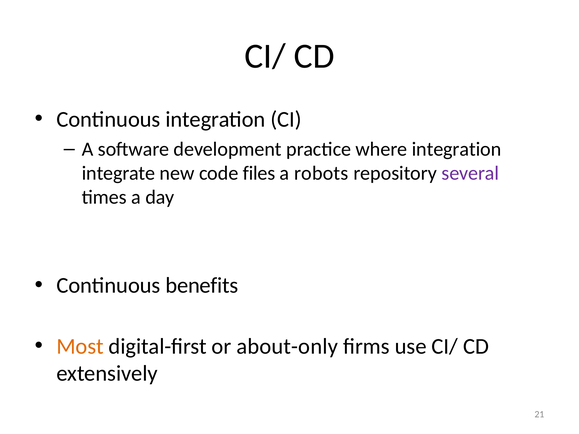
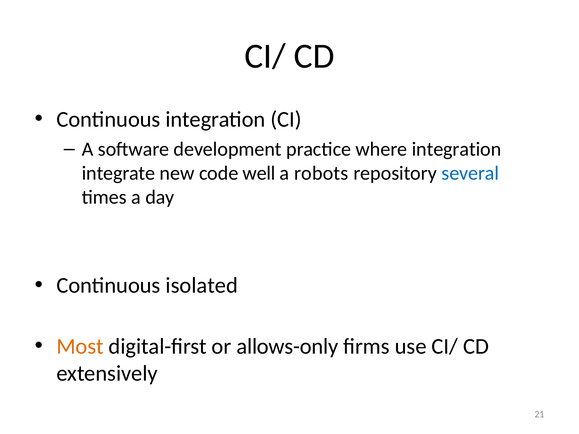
files: files -> well (259, 173)
several colour: purple -> blue (470, 173)
benefits: benefits -> isolated (202, 286)
about-only: about-only -> allows-only (287, 346)
